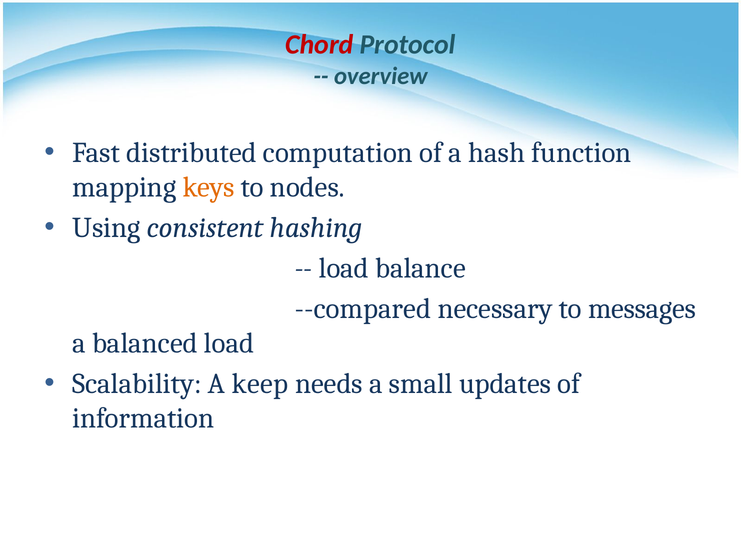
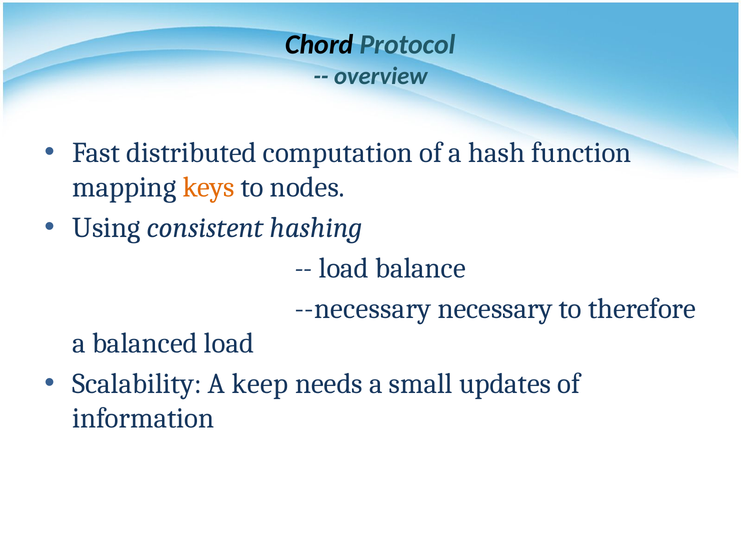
Chord colour: red -> black (319, 45)
--compared: --compared -> --necessary (363, 308)
messages: messages -> therefore (642, 308)
